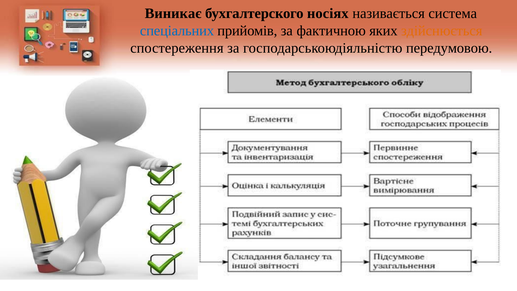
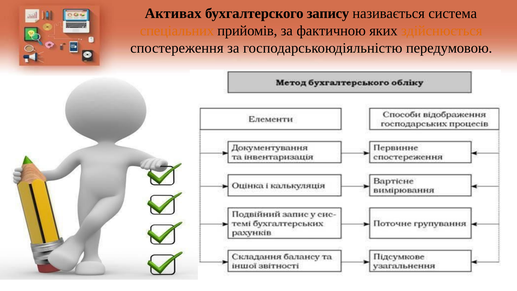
Виникає: Виникає -> Активах (173, 13)
носіях: носіях -> запису (328, 13)
спеціальних colour: blue -> orange (177, 31)
